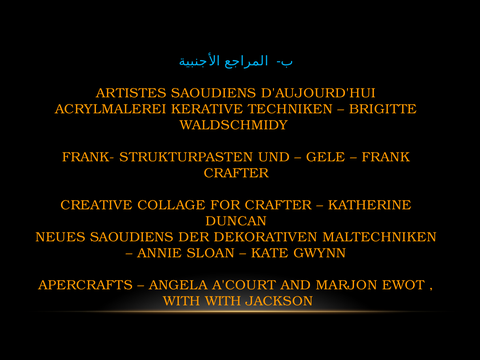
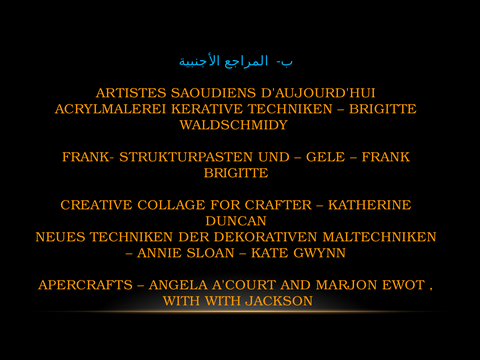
CRAFTER: CRAFTER -> BRIGITTE (236, 173)
NEUES SAOUDIENS: SAOUDIENS -> TECHNIKEN (132, 237)
